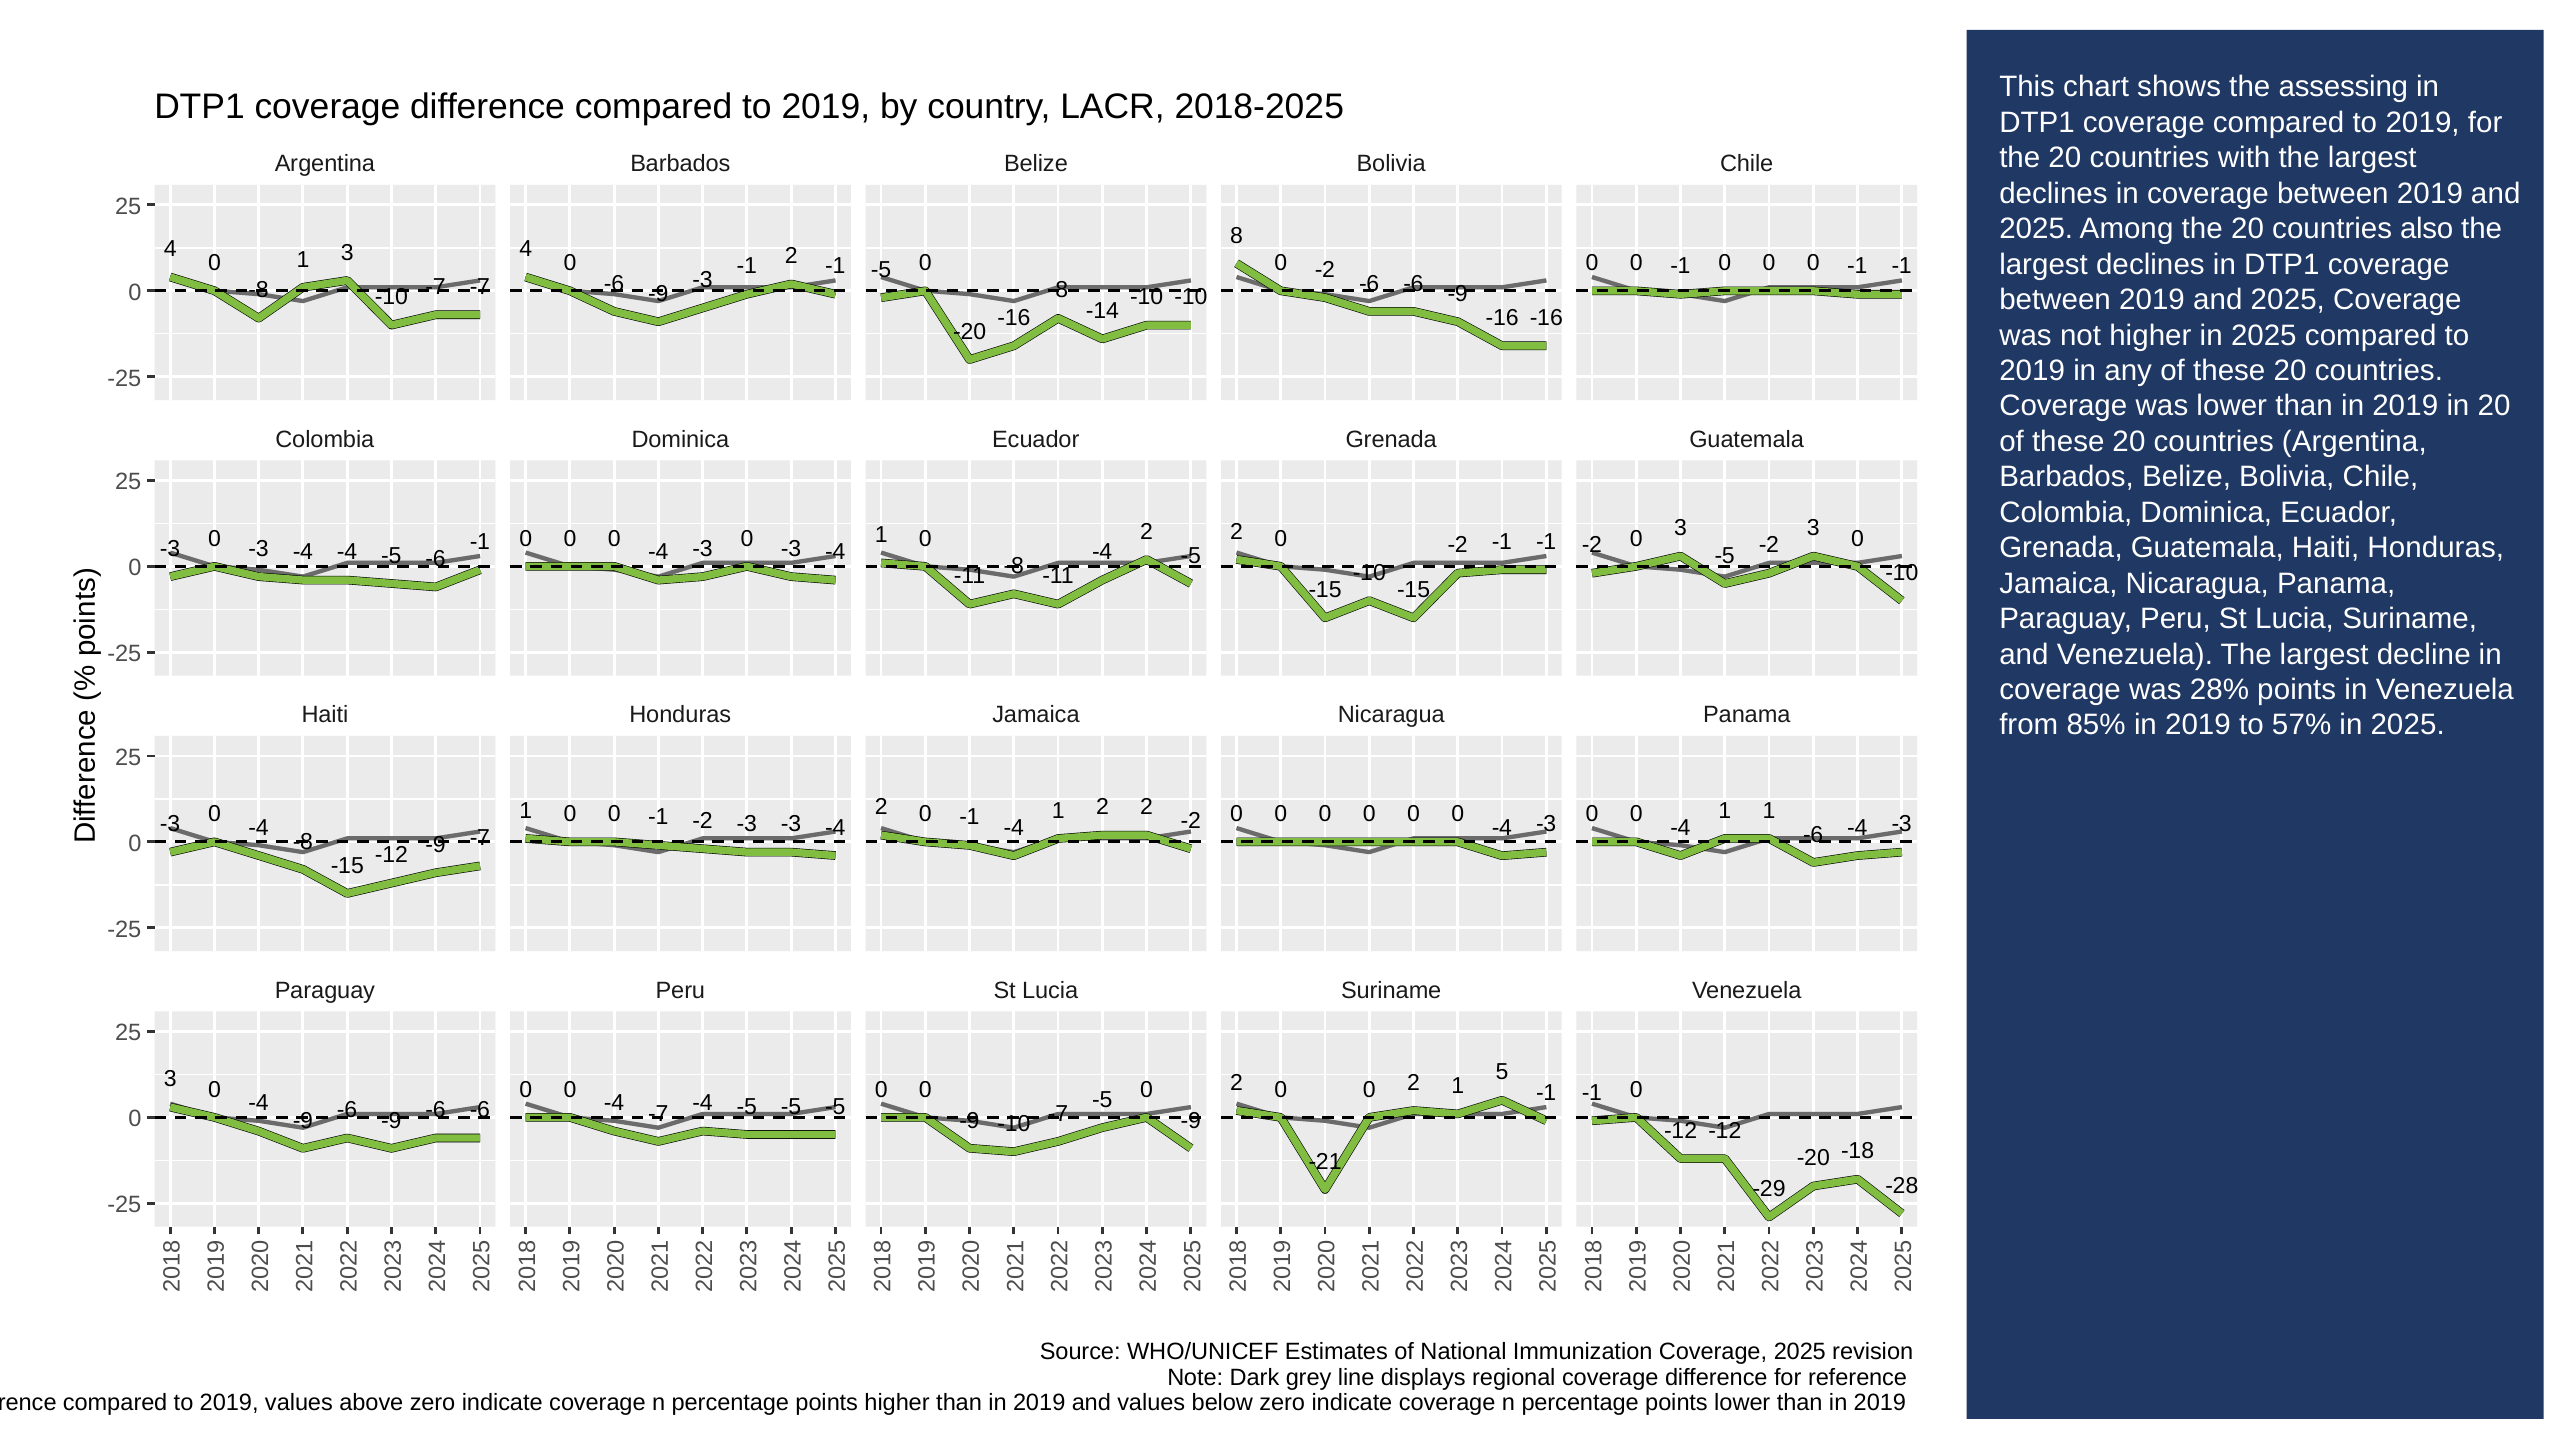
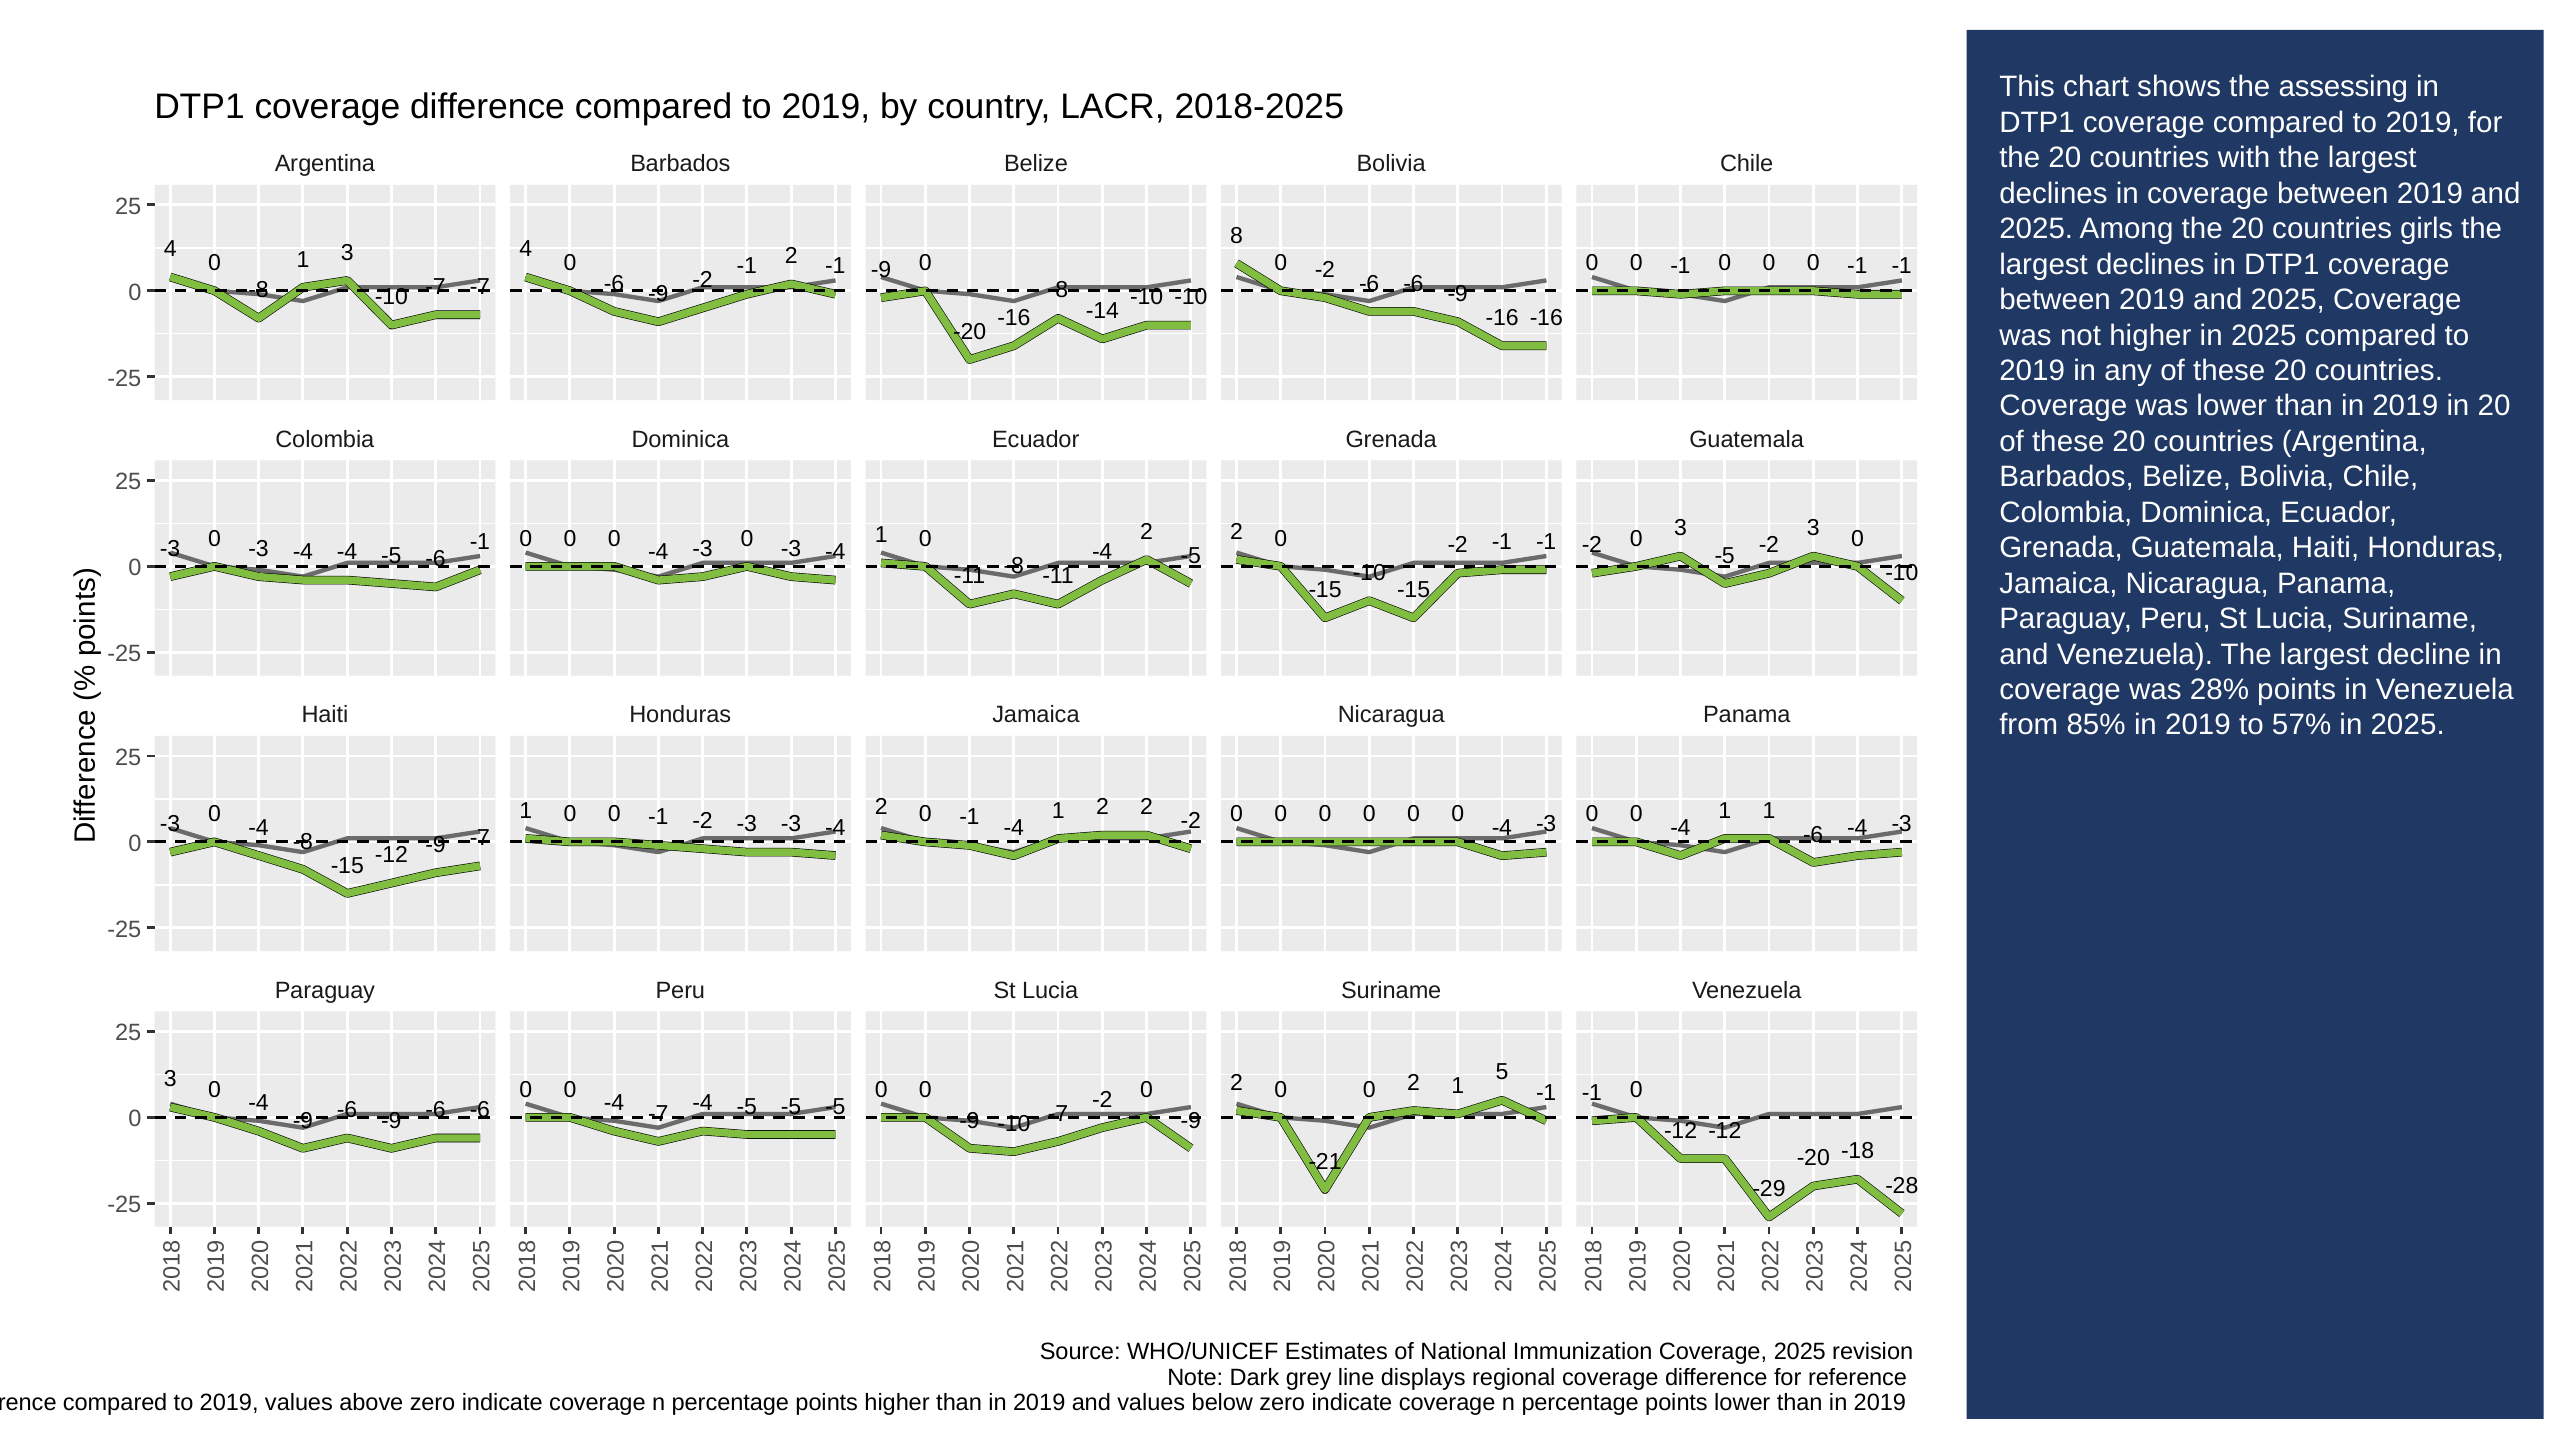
also: also -> girls (2427, 229)
-5: -5 -> -9 (881, 270)
-3: -3 -> -2 (703, 280)
-5: -5 -> -2 (1102, 1100)
